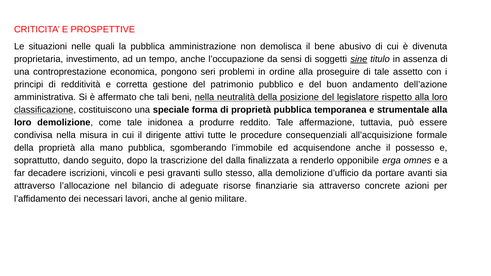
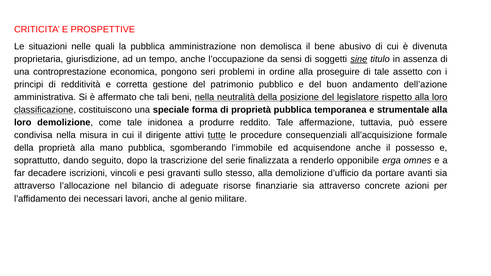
investimento: investimento -> giurisdizione (93, 59)
tutte underline: none -> present (217, 135)
dalla: dalla -> serie (236, 161)
